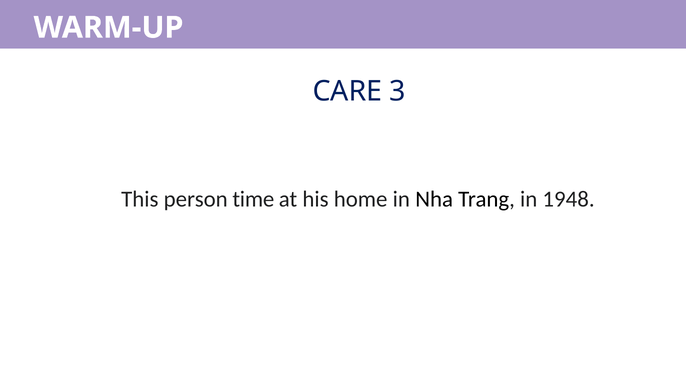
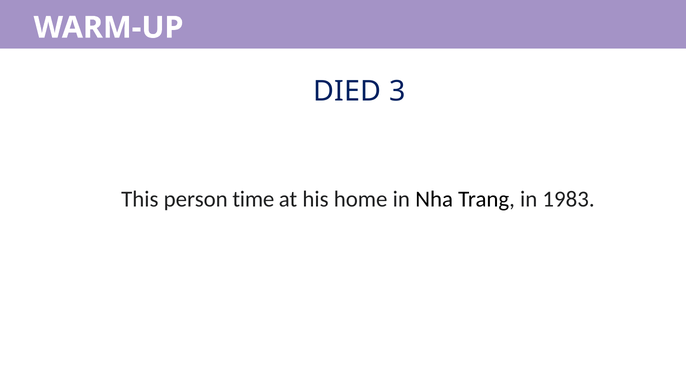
CARE: CARE -> DIED (347, 91)
1948: 1948 -> 1983 (569, 199)
